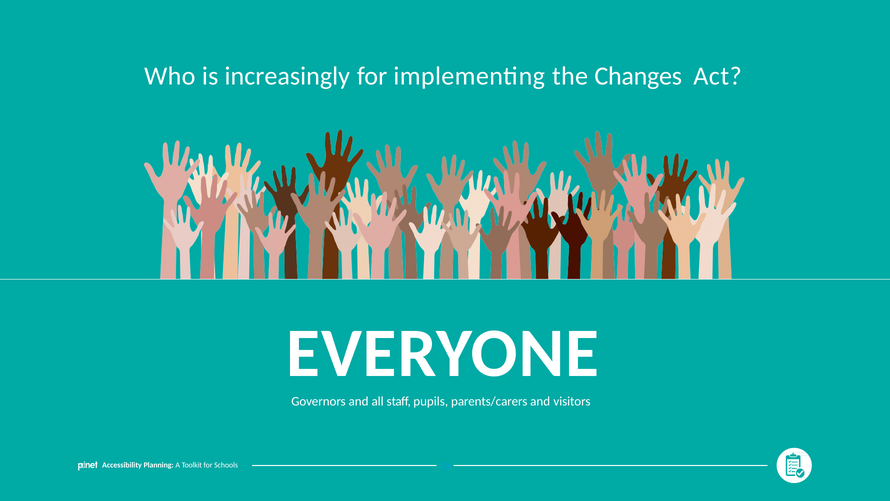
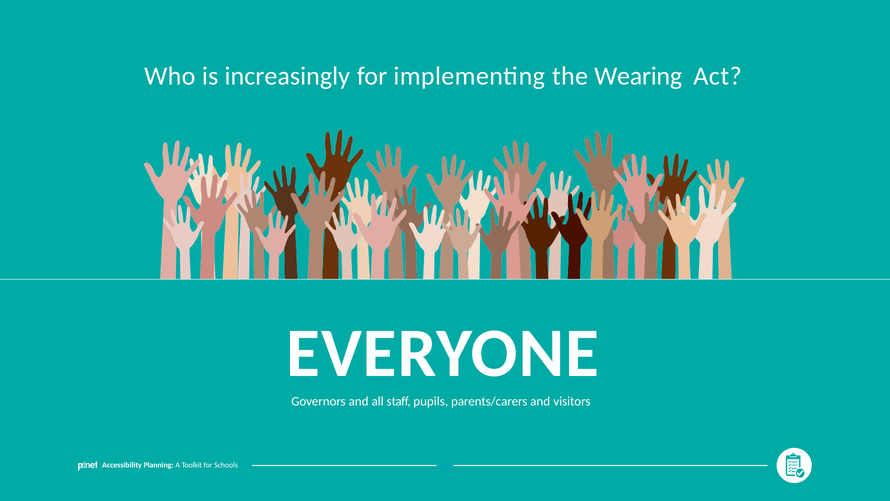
Changes: Changes -> Wearing (638, 76)
